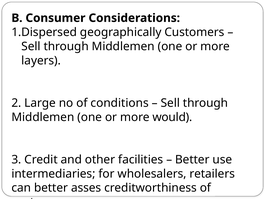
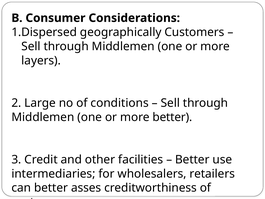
more would: would -> better (172, 117)
